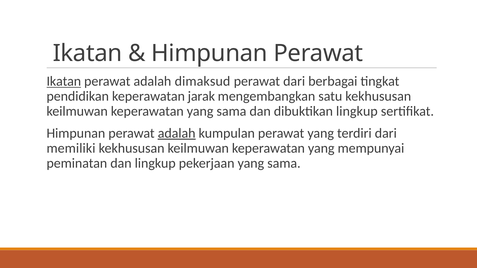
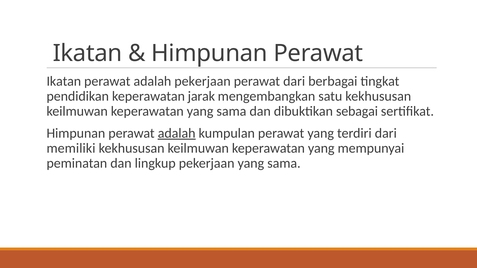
Ikatan underline: present -> none (64, 81)
adalah dimaksud: dimaksud -> pekerjaan (203, 81)
dibuktikan lingkup: lingkup -> sebagai (357, 111)
